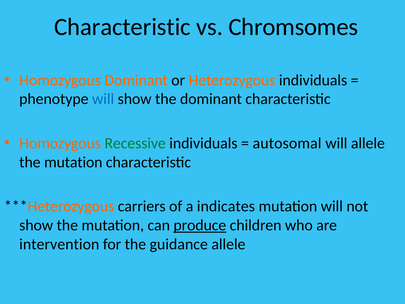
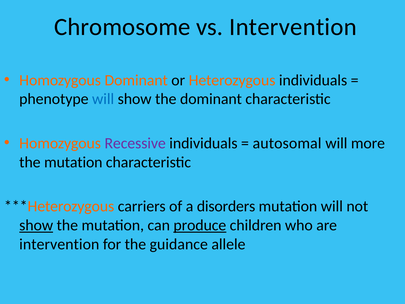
Characteristic: Characteristic -> Chromosome (122, 27)
vs Chromsomes: Chromsomes -> Intervention (293, 27)
Recessive colour: green -> purple (135, 143)
will allele: allele -> more (368, 143)
indicates: indicates -> disorders (226, 206)
show underline: none -> present (36, 225)
